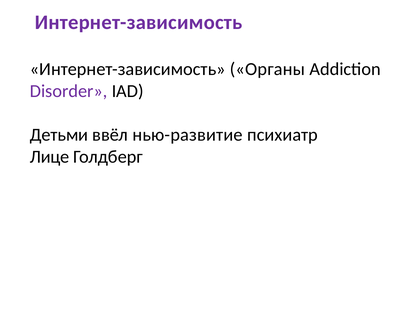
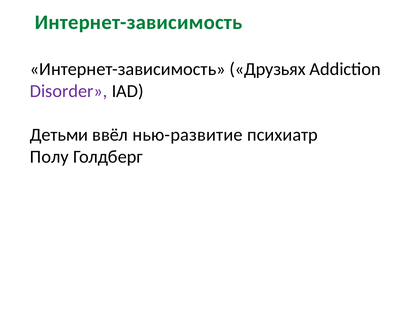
Интернет-зависимость colour: purple -> green (139, 22)
Органы: Органы -> Друзьях (268, 69)
Лице: Лице -> Полу (49, 157)
